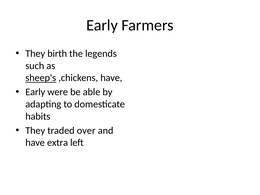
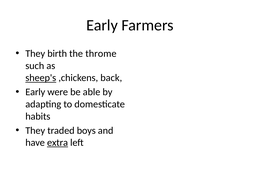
legends: legends -> throme (101, 54)
,chickens have: have -> back (111, 78)
over: over -> boys (86, 130)
extra underline: none -> present (58, 143)
